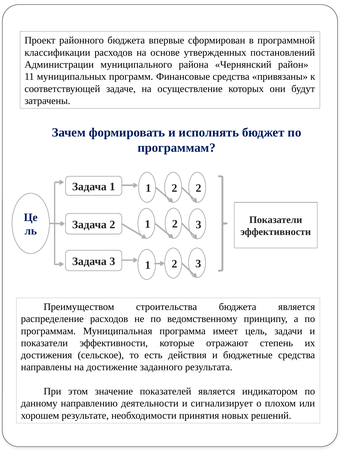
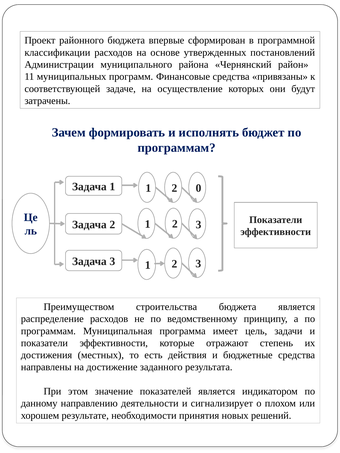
2 2: 2 -> 0 (198, 188)
сельское: сельское -> местных (101, 355)
